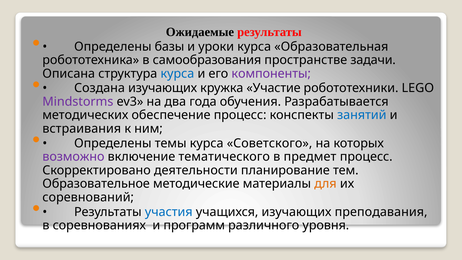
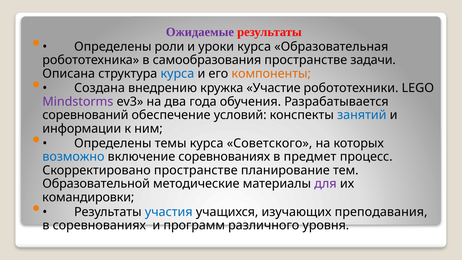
Ожидаемые colour: black -> purple (200, 32)
базы: базы -> роли (169, 47)
компоненты colour: purple -> orange (271, 74)
Создана изучающих: изучающих -> внедрению (163, 88)
методических: методических -> соревнований (85, 115)
обеспечение процесс: процесс -> условий (240, 115)
встраивания: встраивания -> информации (82, 129)
возможно colour: purple -> blue (73, 157)
включение тематического: тематического -> соревнованиях (224, 157)
Скорректировано деятельности: деятельности -> пространстве (196, 170)
Образовательное: Образовательное -> Образовательной (96, 184)
для colour: orange -> purple (325, 184)
соревнований: соревнований -> командировки (88, 197)
